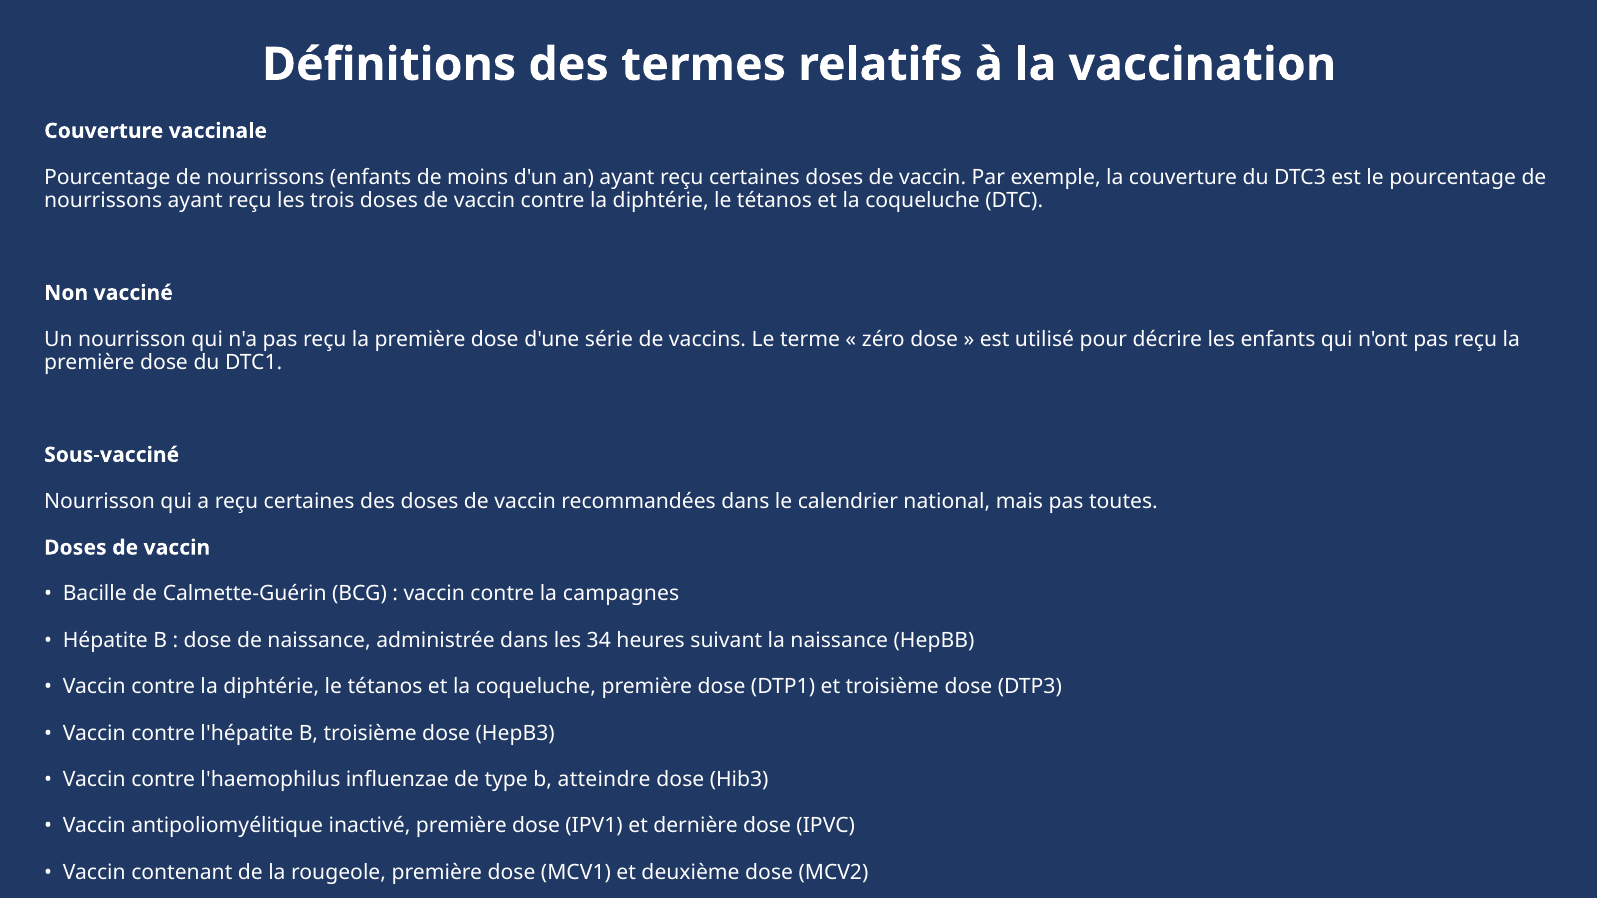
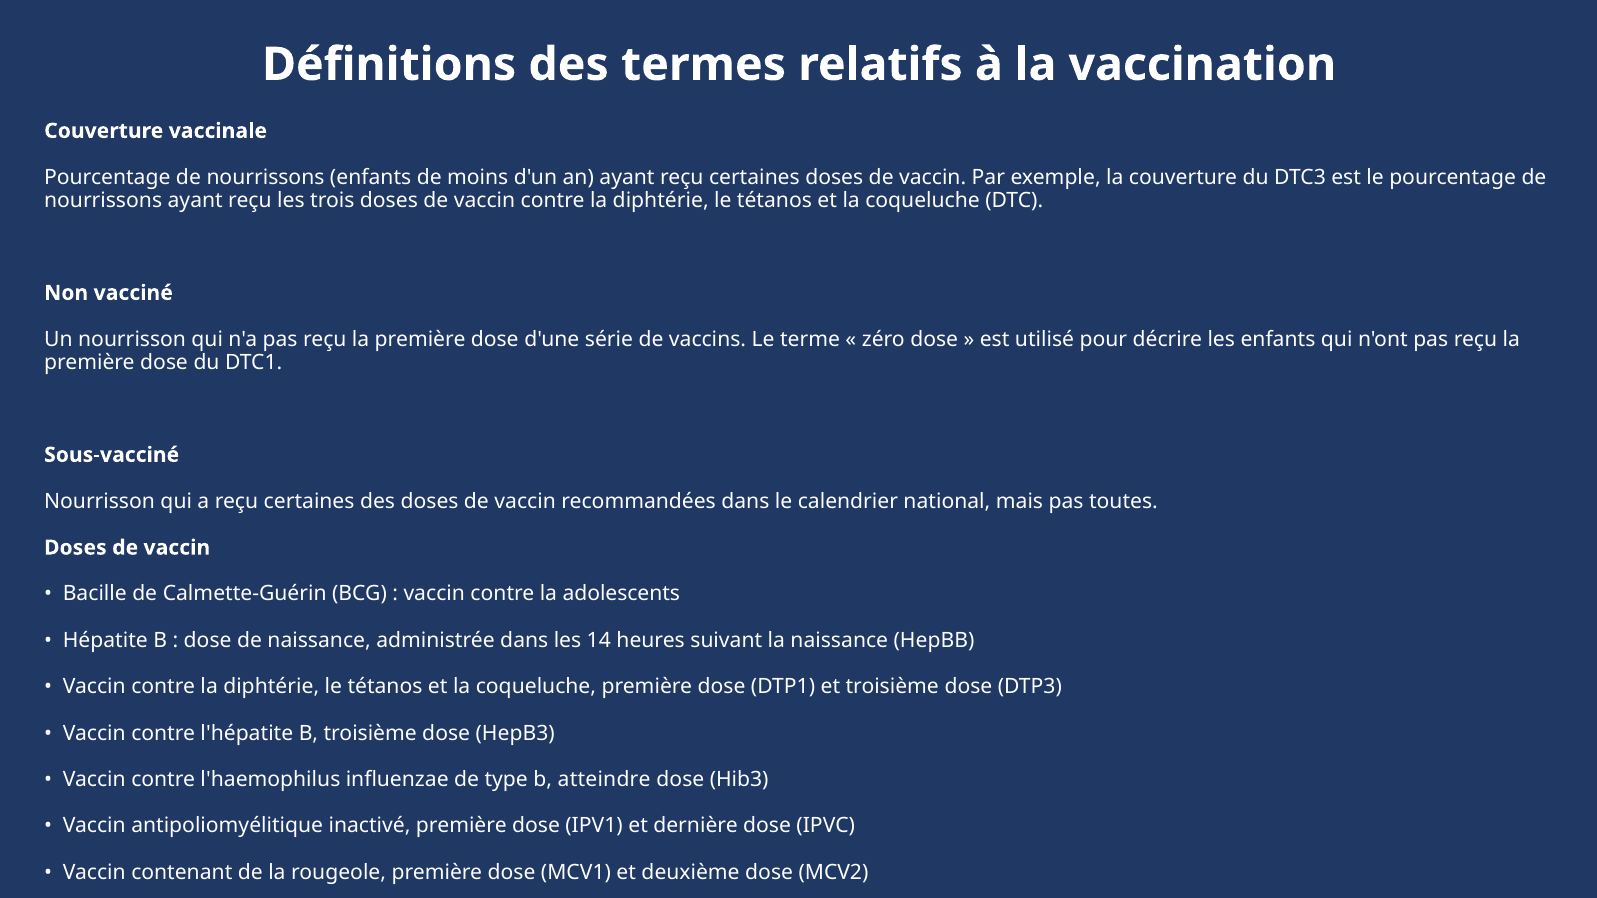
campagnes: campagnes -> adolescents (621, 594)
34: 34 -> 14 (599, 641)
